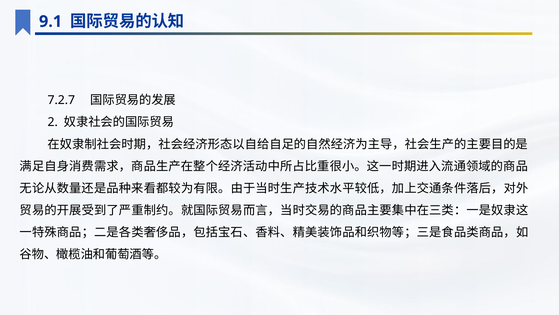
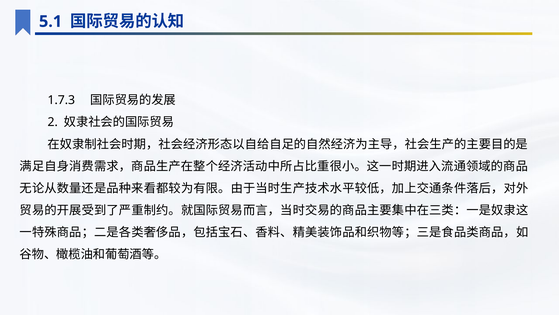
9.1: 9.1 -> 5.1 (51, 21)
7.2.7: 7.2.7 -> 1.7.3 (61, 100)
